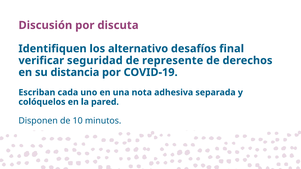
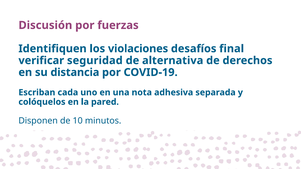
discuta: discuta -> fuerzas (118, 25)
alternativo: alternativo -> violaciones (138, 49)
represente: represente -> alternativa (173, 61)
